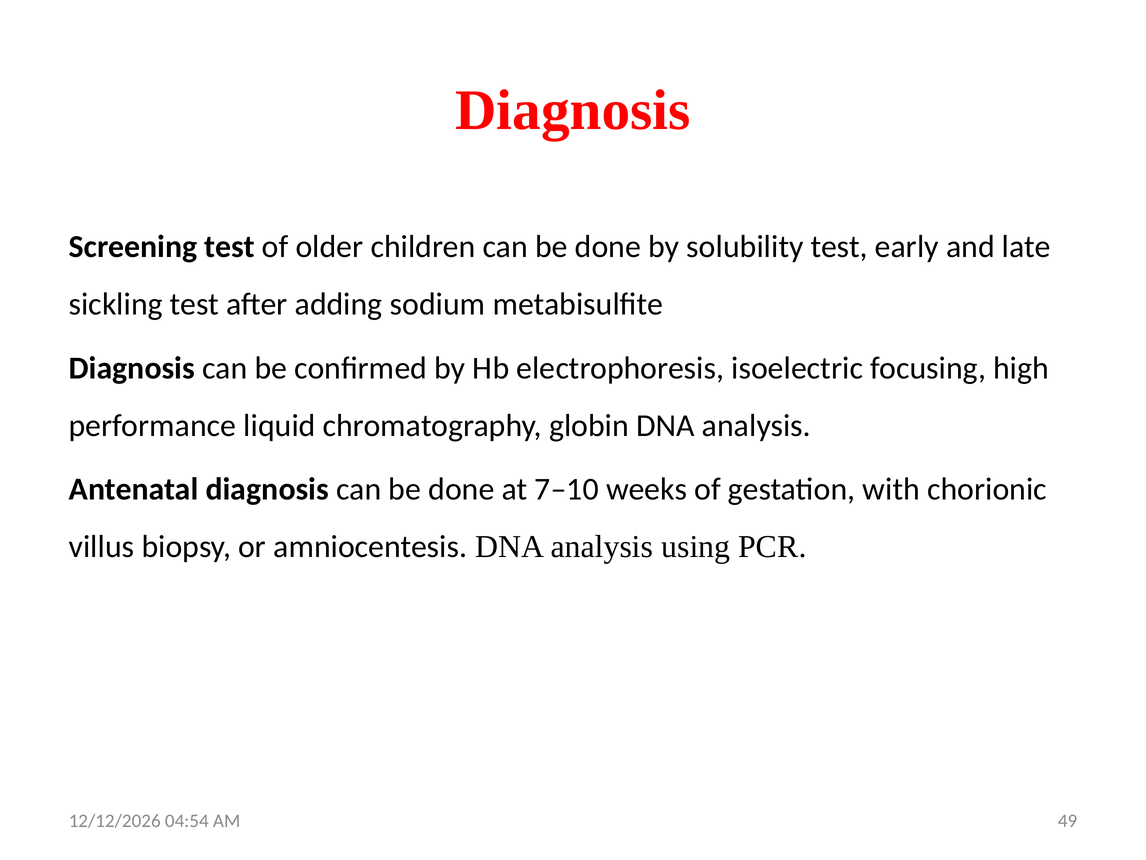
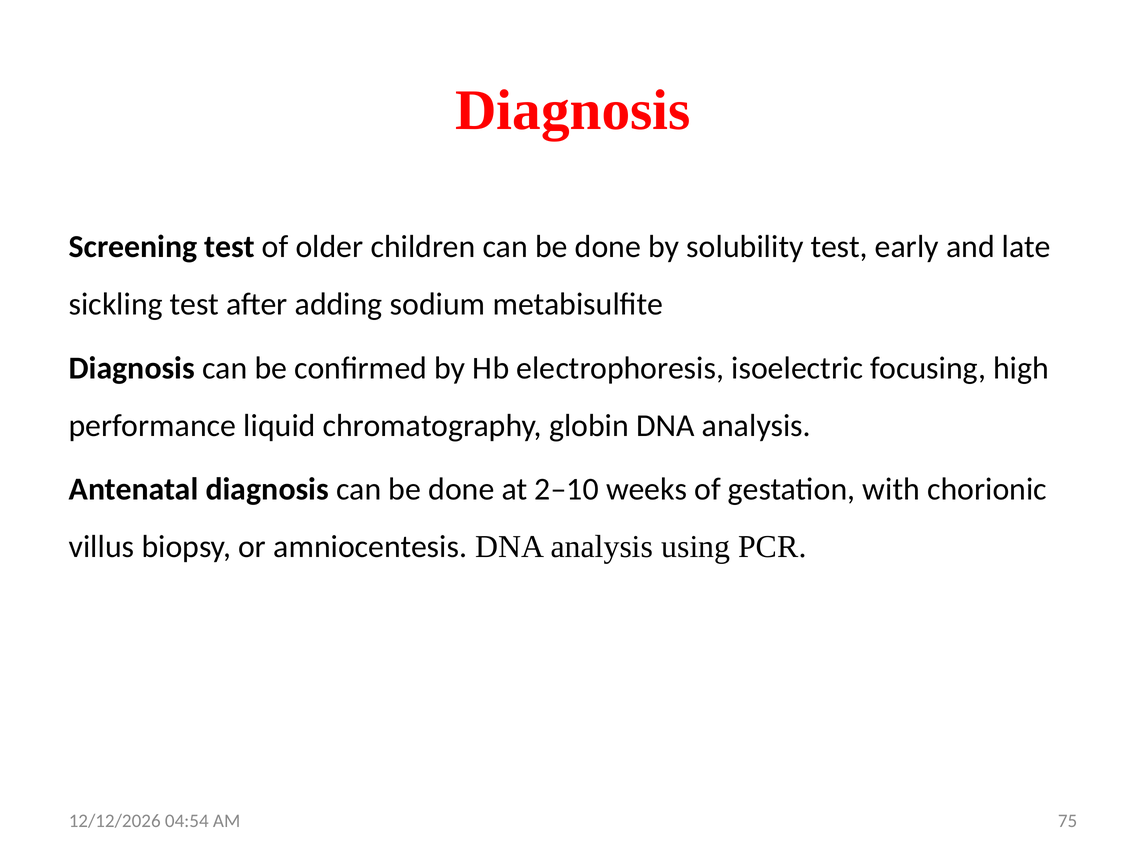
7–10: 7–10 -> 2–10 (567, 489)
49: 49 -> 75 (1068, 821)
